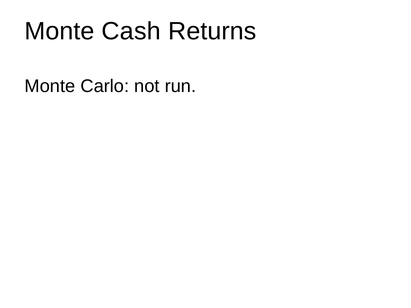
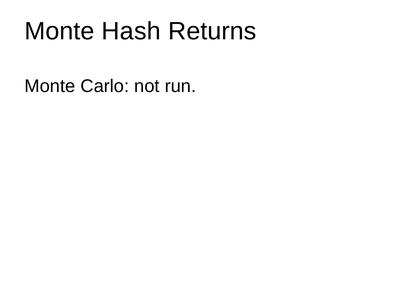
Cash: Cash -> Hash (131, 31)
